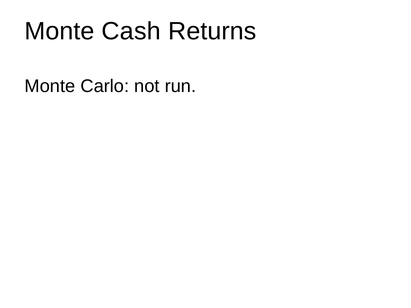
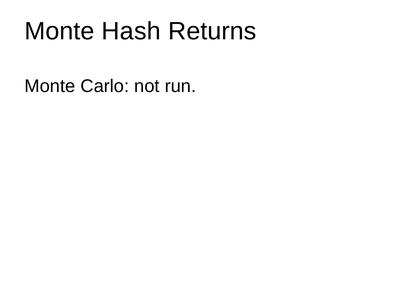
Cash: Cash -> Hash (131, 31)
